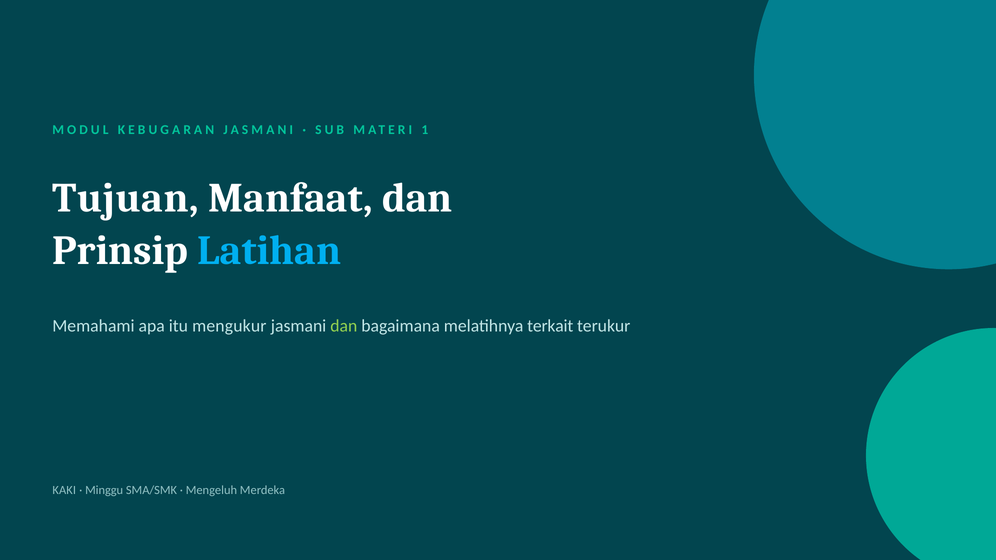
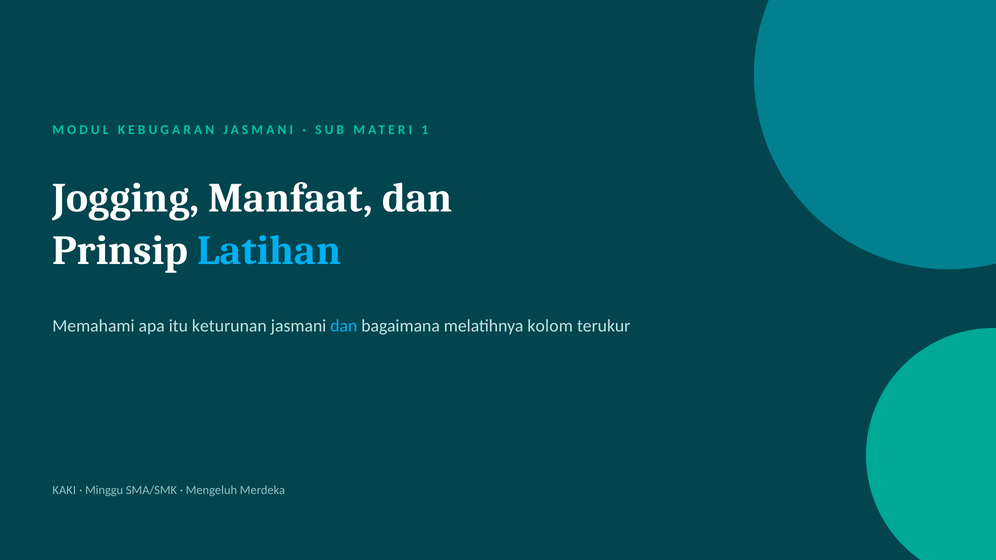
Tujuan: Tujuan -> Jogging (126, 198)
mengukur: mengukur -> keturunan (229, 326)
dan colour: light green -> light blue (344, 326)
terkait: terkait -> kolom (550, 326)
